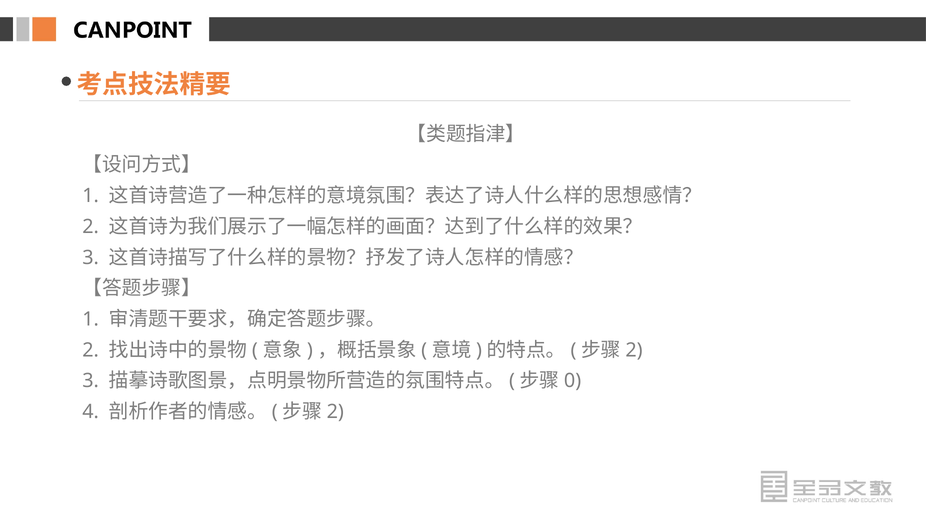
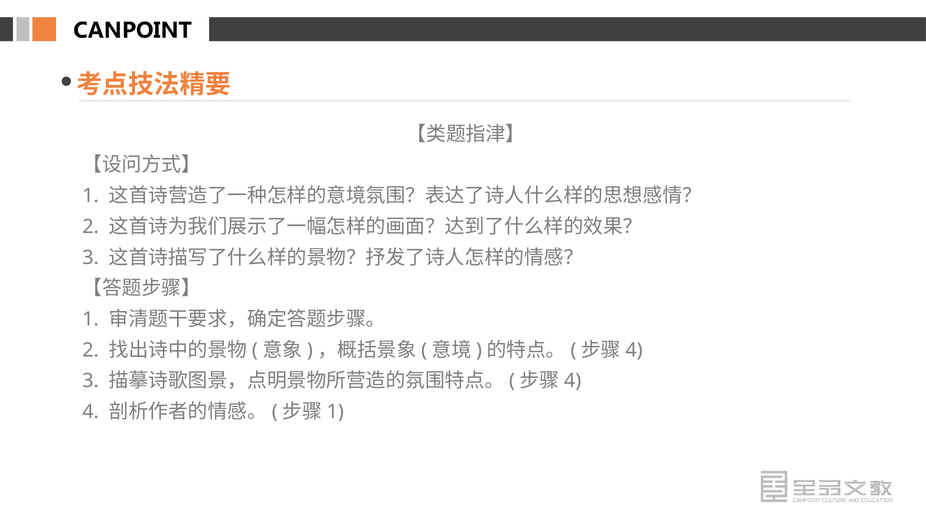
2: 2 -> 4 (634, 350)
0: 0 -> 4 (573, 381)
2: 2 -> 1 (335, 412)
